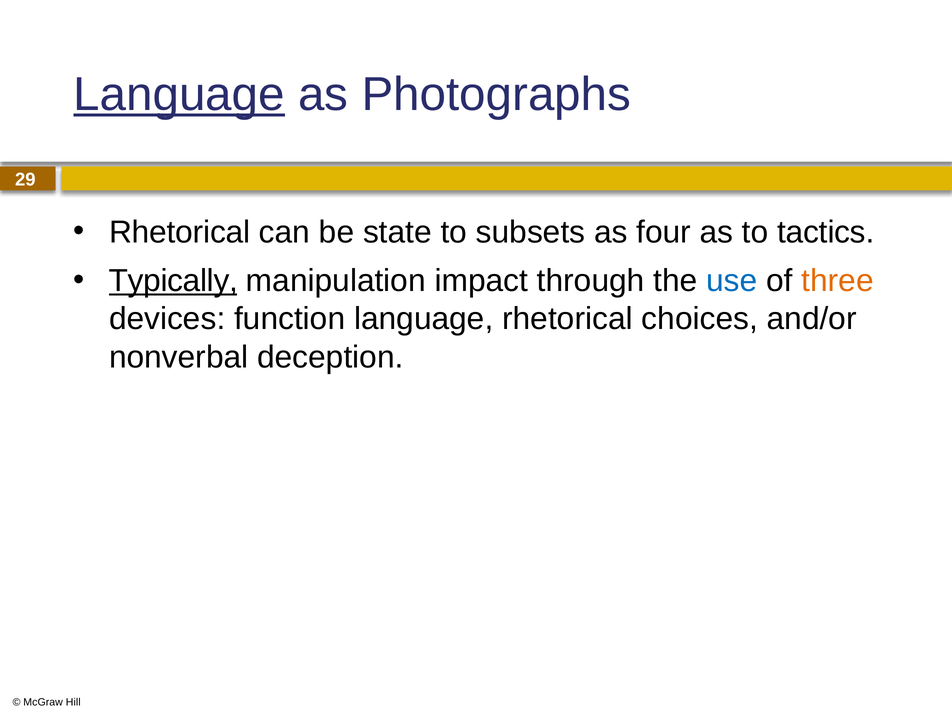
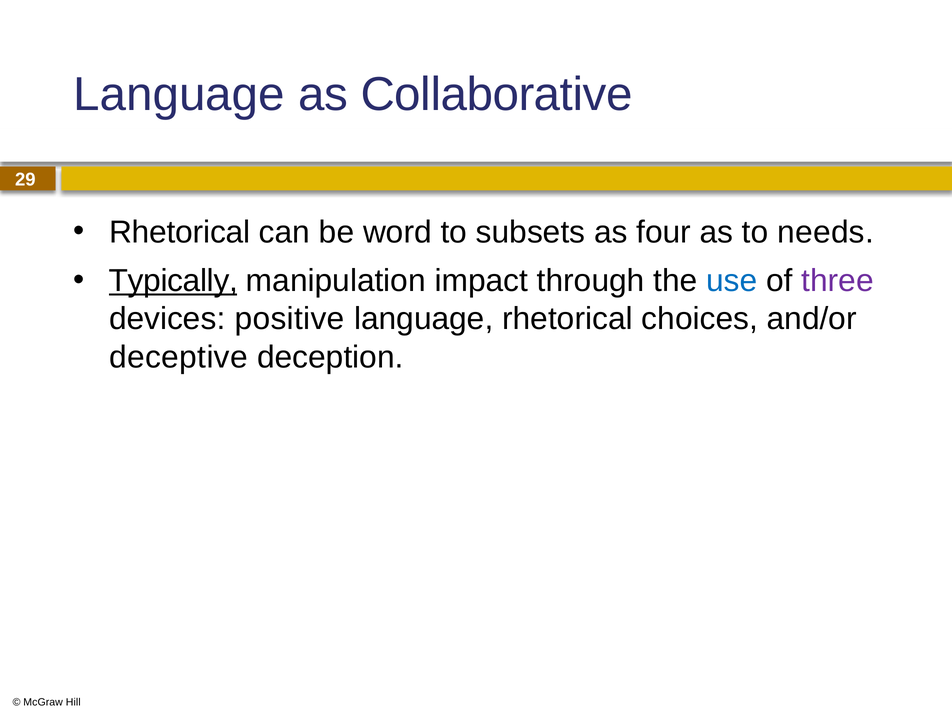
Language underline: present -> none (179, 95)
Photographs: Photographs -> Collaborative (497, 95)
state: state -> word (397, 232)
tactics: tactics -> needs (826, 232)
three colour: orange -> purple (838, 281)
function: function -> positive (290, 319)
nonverbal: nonverbal -> deceptive (179, 357)
